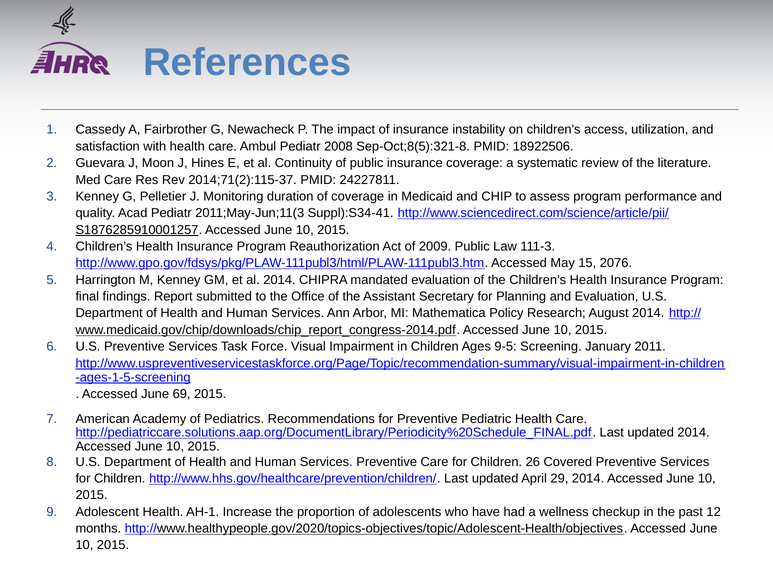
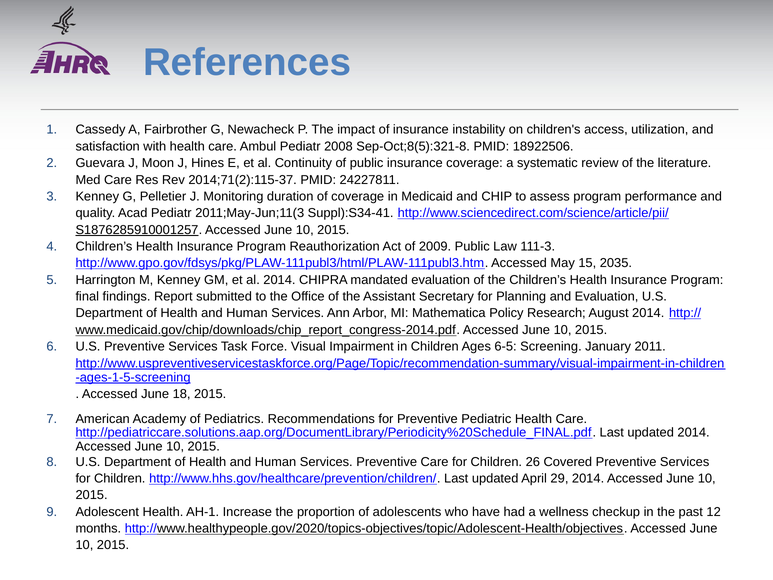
2076: 2076 -> 2035 (616, 263)
9-5: 9-5 -> 6-5 (506, 346)
69: 69 -> 18 (182, 394)
